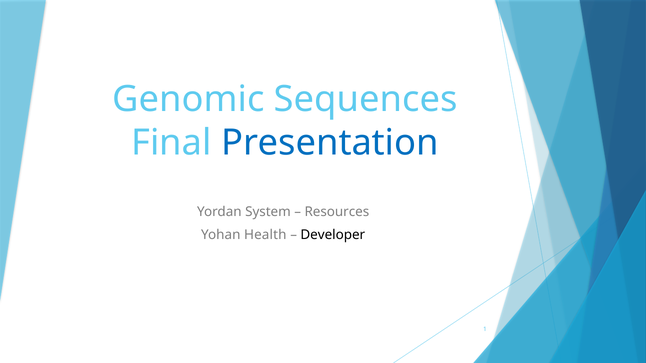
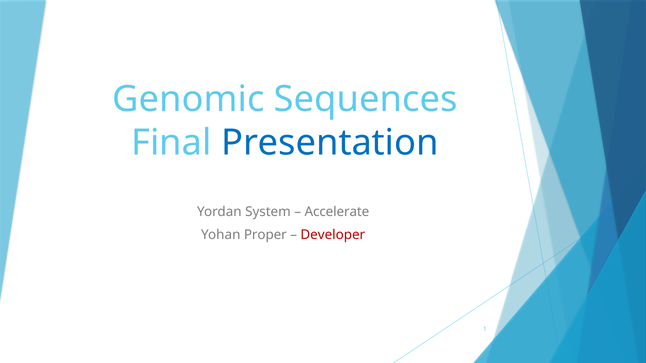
Resources: Resources -> Accelerate (337, 212)
Health: Health -> Proper (265, 235)
Developer colour: black -> red (333, 235)
